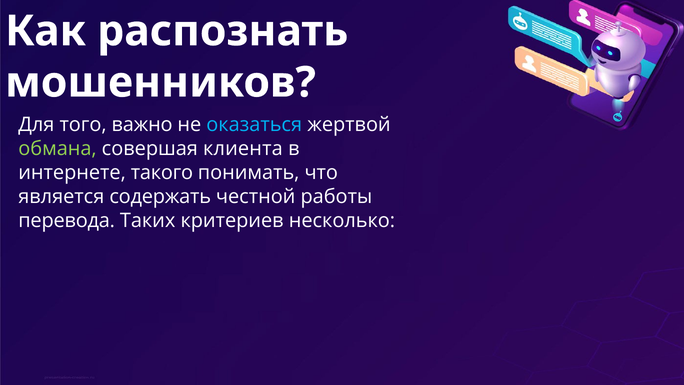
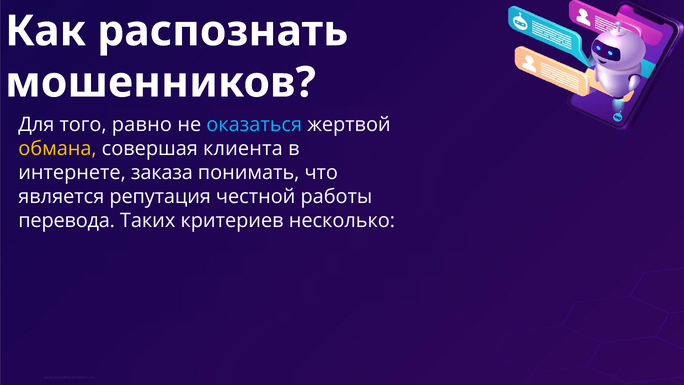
важно: важно -> равно (142, 125)
обмана colour: light green -> yellow (57, 149)
такого: такого -> заказа (162, 173)
содержать: содержать -> репутация (160, 197)
